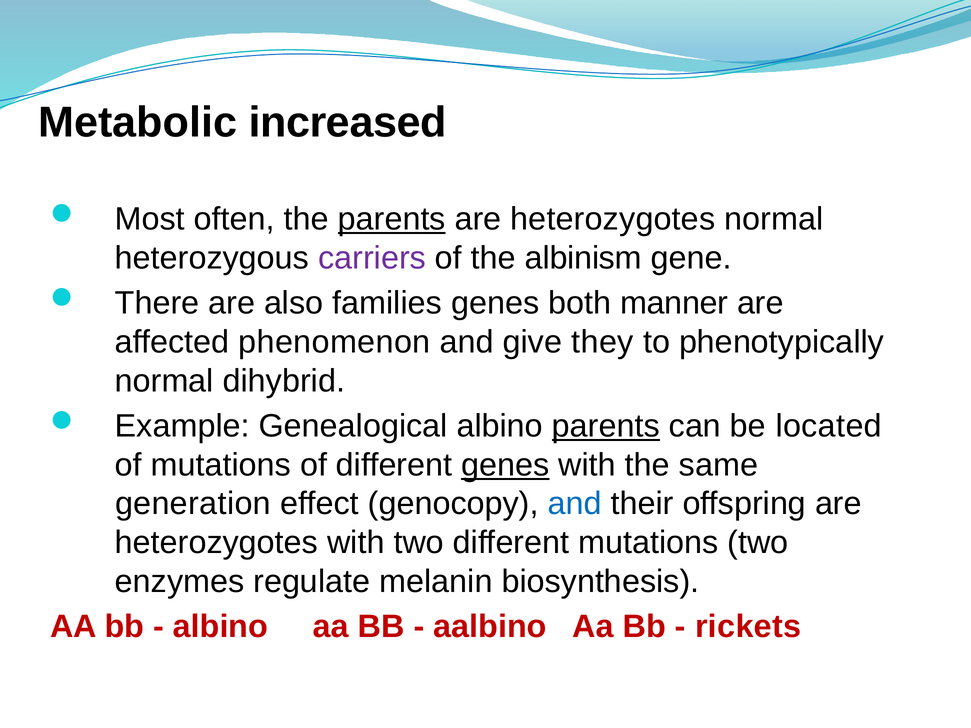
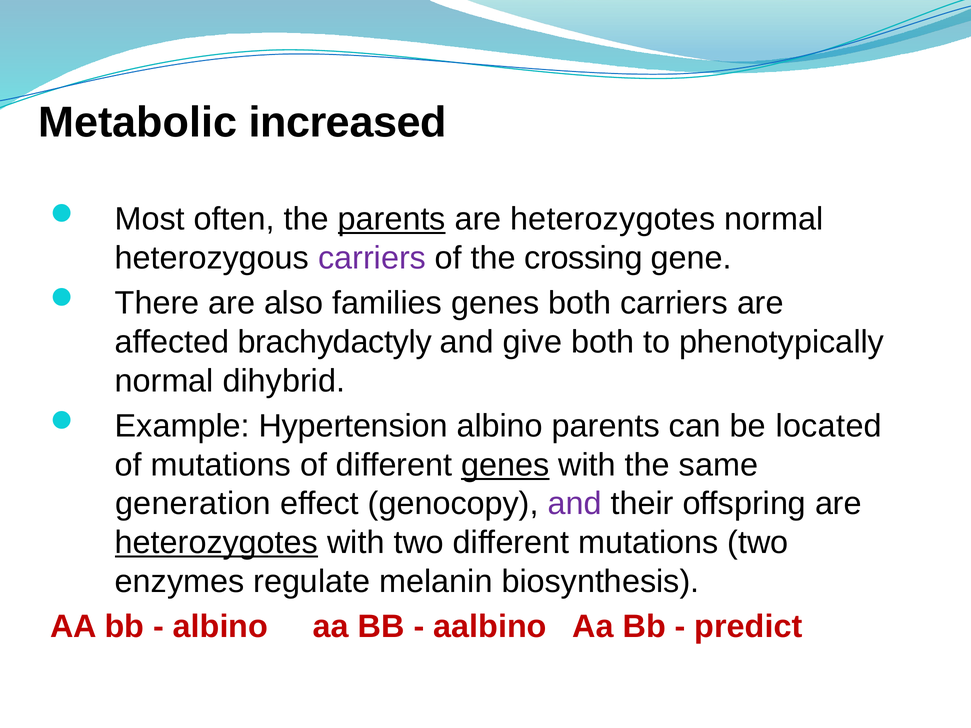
albinism: albinism -> crossing (583, 258)
both manner: manner -> carriers (674, 303)
phenomenon: phenomenon -> brachydactyly (335, 342)
give they: they -> both (603, 342)
Genealogical: Genealogical -> Hypertension (353, 426)
parents underline: present -> none (606, 426)
and colour: blue -> purple (575, 504)
heterozygotes underline: none -> present (216, 543)
rickets: rickets -> predict (748, 627)
